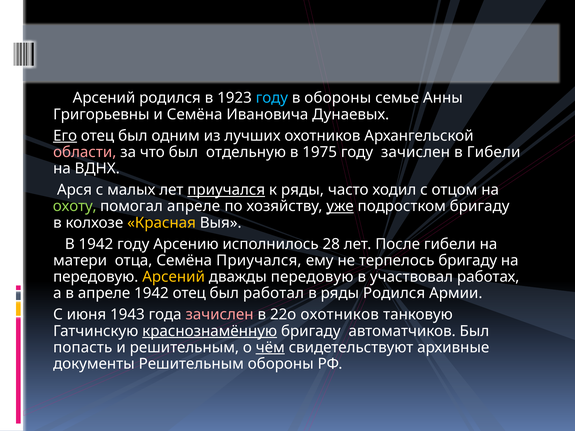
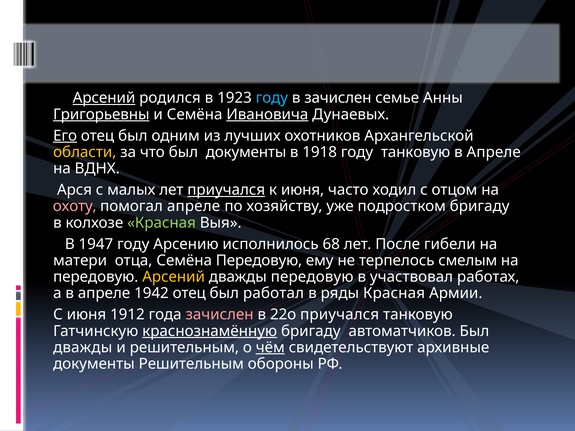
Арсений underline: none -> present (104, 98)
в обороны: обороны -> зачислен (338, 98)
Григорьевны underline: none -> present (101, 114)
Ивановича underline: none -> present (267, 114)
области colour: pink -> yellow (85, 152)
был отдельную: отдельную -> документы (246, 152)
1975: 1975 -> 1918 (320, 152)
году зачислен: зачислен -> танковую (416, 152)
Гибели: Гибели -> Апреле (494, 152)
к ряды: ряды -> июня (303, 190)
охоту colour: light green -> pink (75, 206)
уже underline: present -> none (340, 206)
Красная colour: yellow -> light green (162, 223)
В 1942: 1942 -> 1947 (96, 244)
28: 28 -> 68 (331, 244)
Семёна Приучался: Приучался -> Передовую (259, 261)
терпелось бригаду: бригаду -> смелым (468, 261)
ряды Родился: Родился -> Красная (394, 293)
1943: 1943 -> 1912 (127, 315)
22о охотников: охотников -> приучался (340, 315)
попасть: попасть -> дважды (83, 348)
